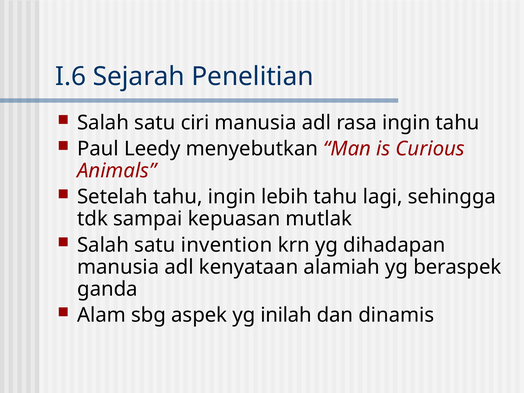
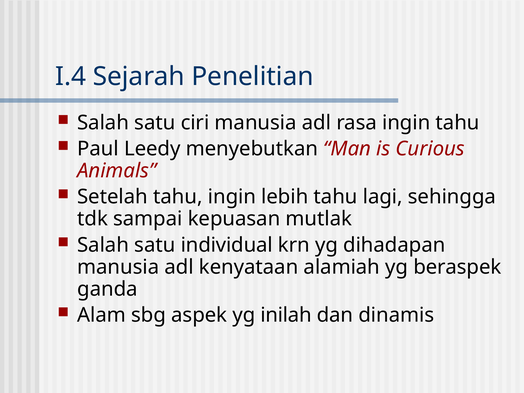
I.6: I.6 -> I.4 (71, 77)
invention: invention -> individual (227, 245)
